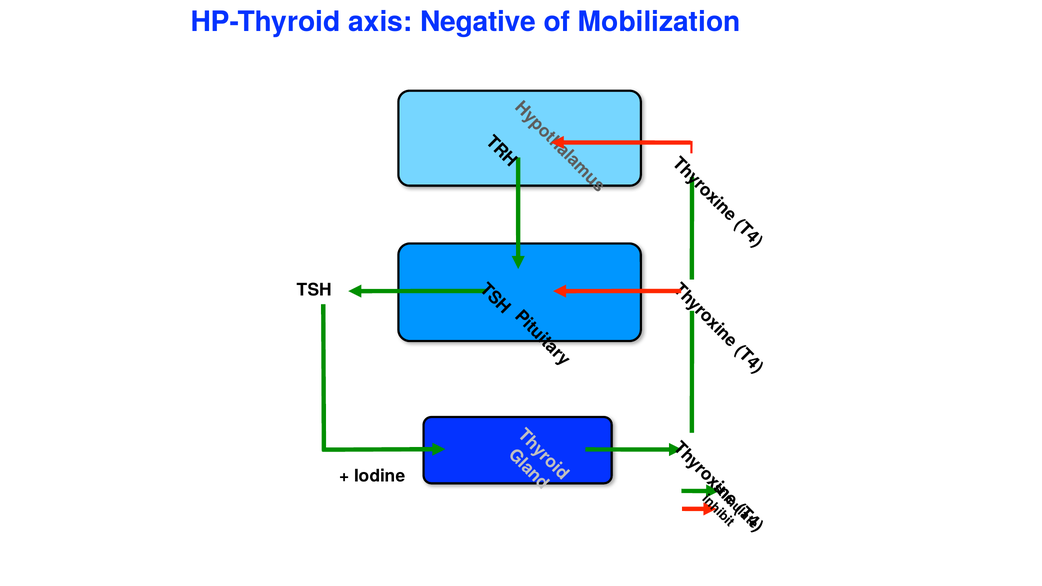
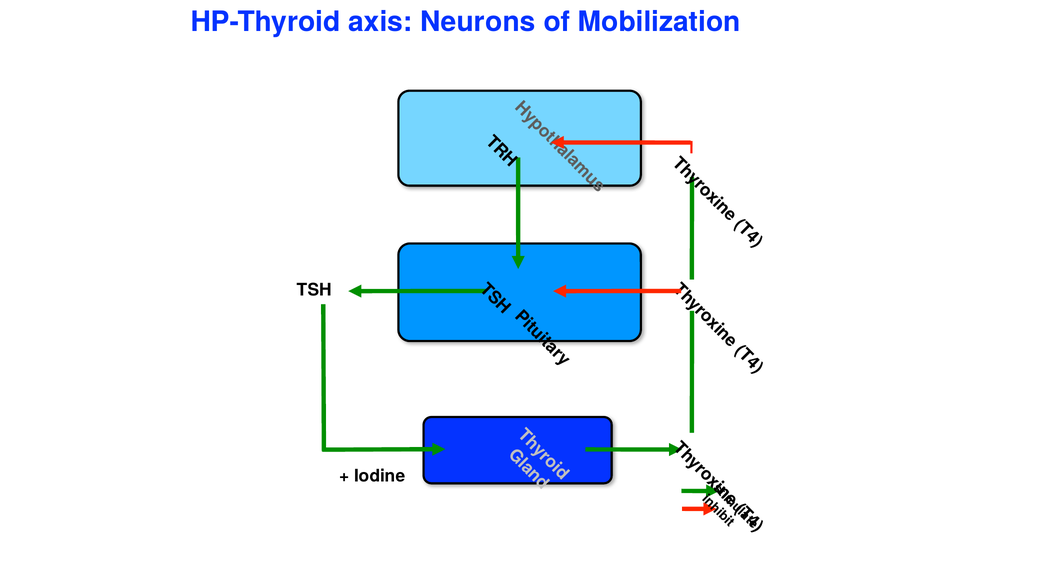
Negative: Negative -> Neurons (478, 22)
